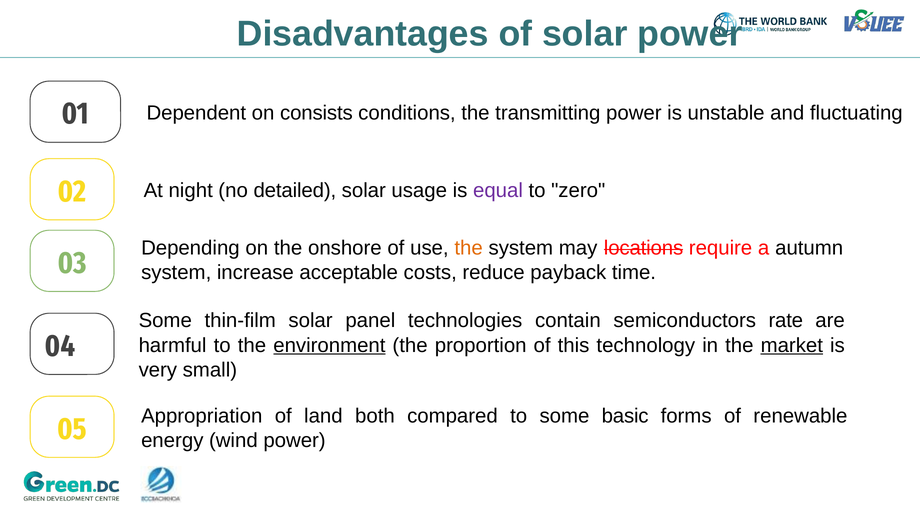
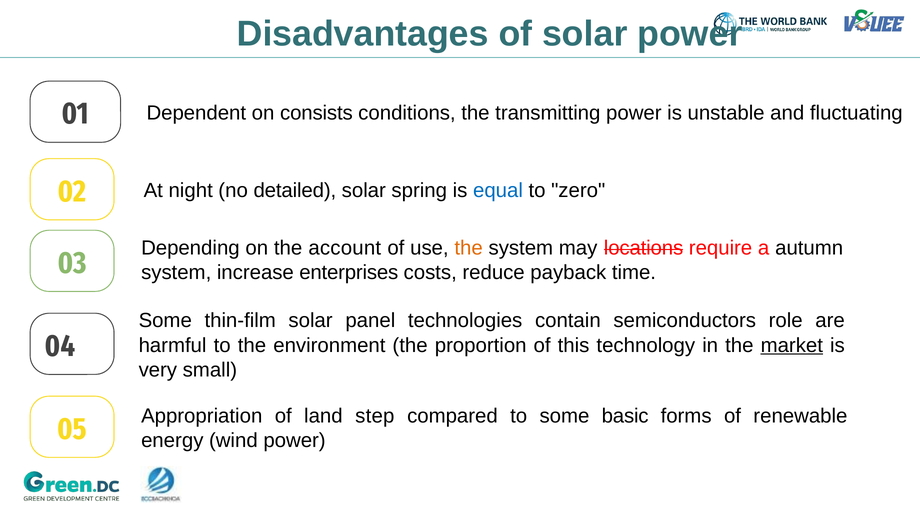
usage: usage -> spring (419, 191)
equal colour: purple -> blue (498, 191)
onshore: onshore -> account (345, 248)
acceptable: acceptable -> enterprises (349, 272)
rate: rate -> role (786, 320)
environment underline: present -> none (329, 345)
both: both -> step (375, 416)
